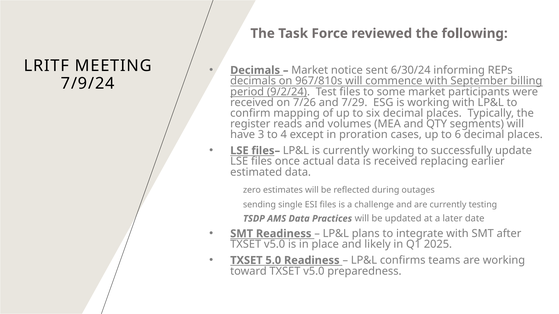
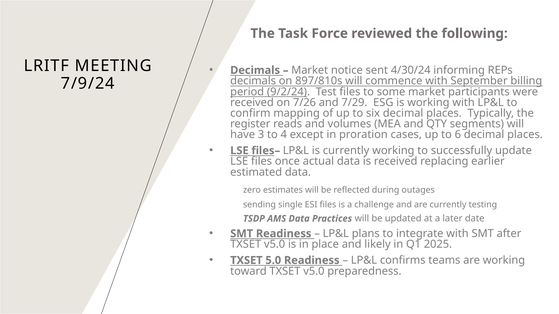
6/30/24: 6/30/24 -> 4/30/24 (411, 70)
967/810s: 967/810s -> 897/810s (319, 81)
